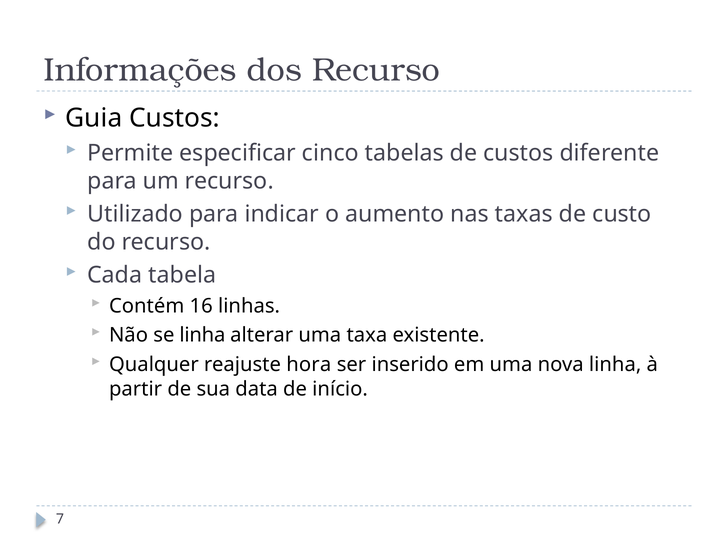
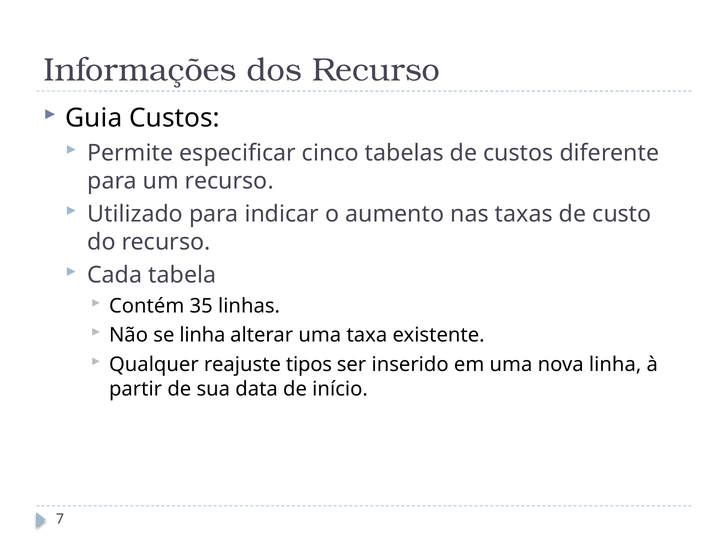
16: 16 -> 35 (201, 306)
hora: hora -> tipos (309, 365)
